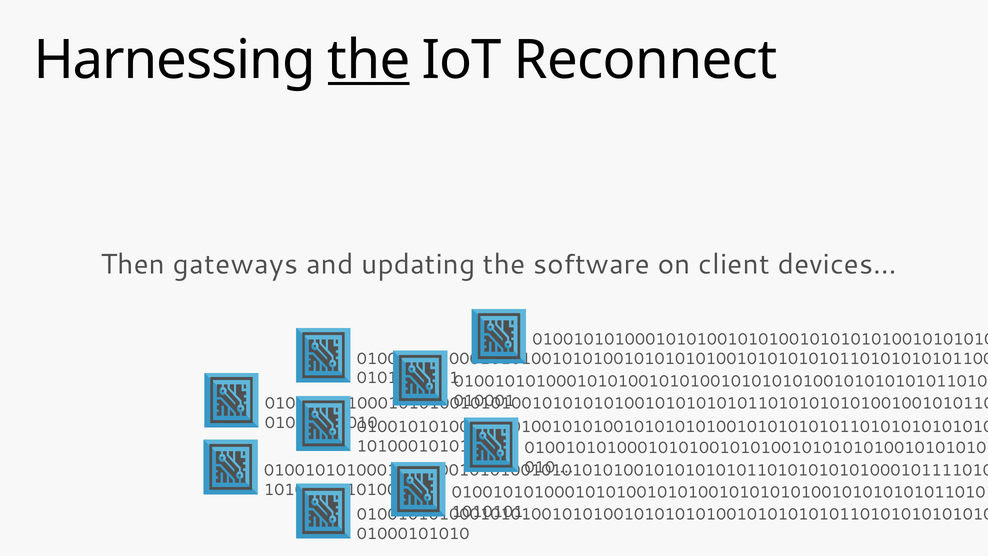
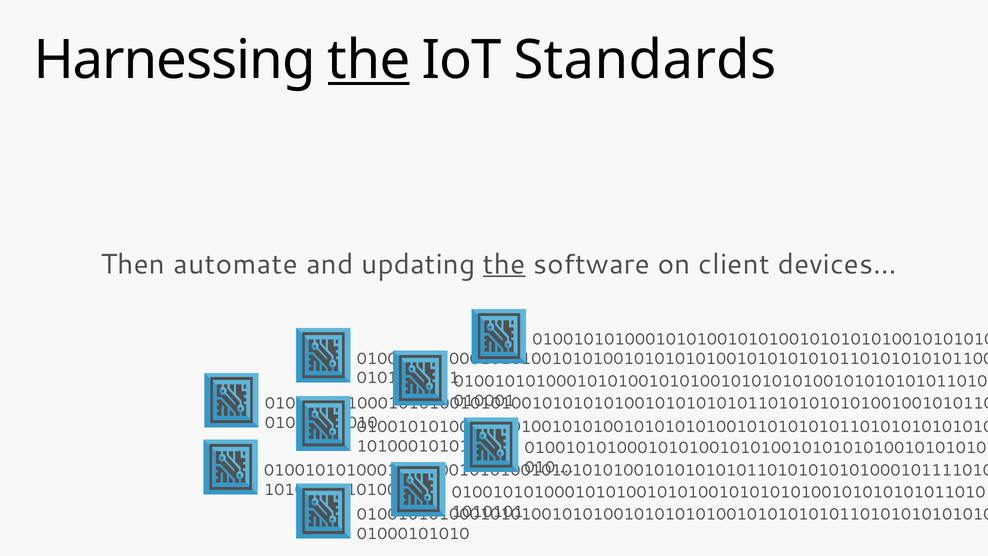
Reconnect: Reconnect -> Standards (645, 60)
gateways: gateways -> automate (236, 264)
the underline: none -> present (504, 264)
